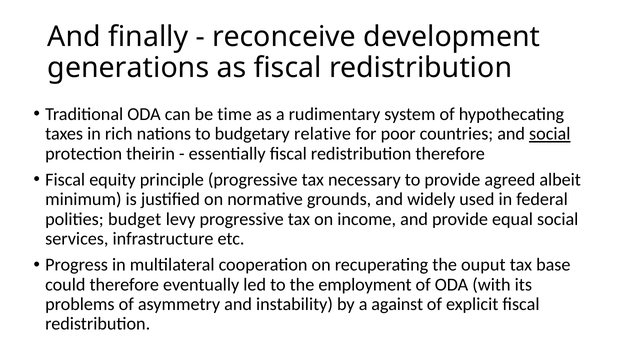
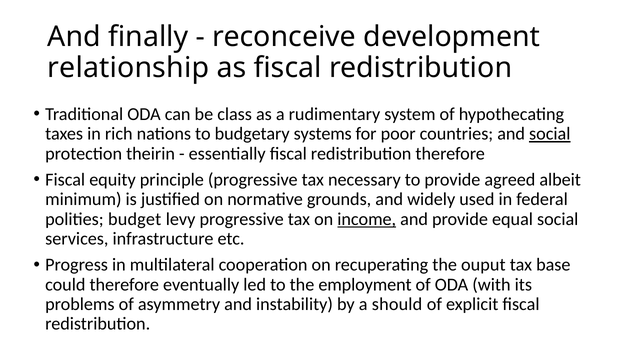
generations: generations -> relationship (128, 68)
time: time -> class (235, 114)
relative: relative -> systems (323, 134)
income underline: none -> present (367, 219)
against: against -> should (397, 304)
